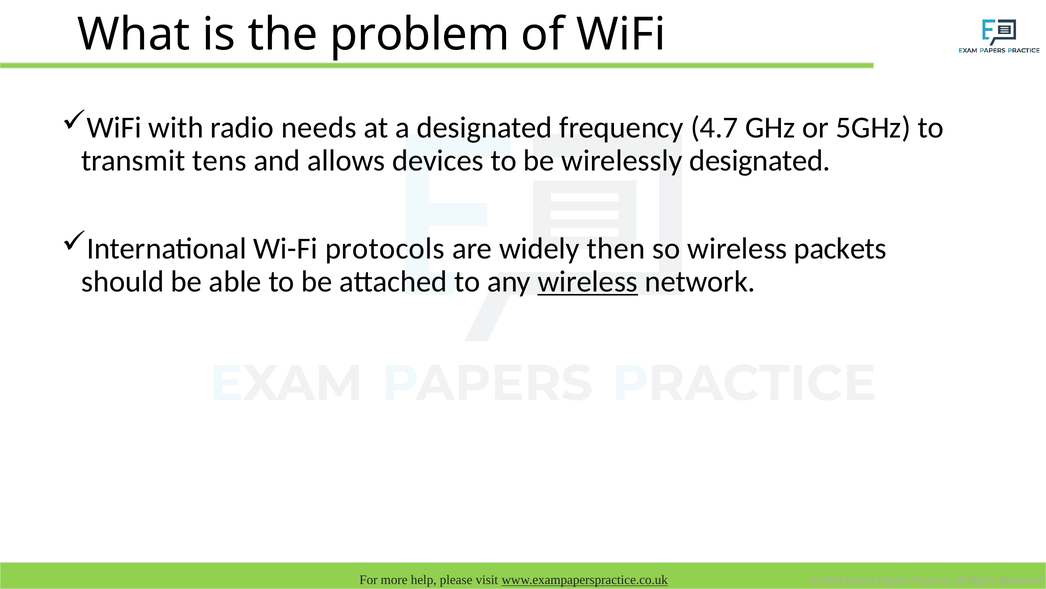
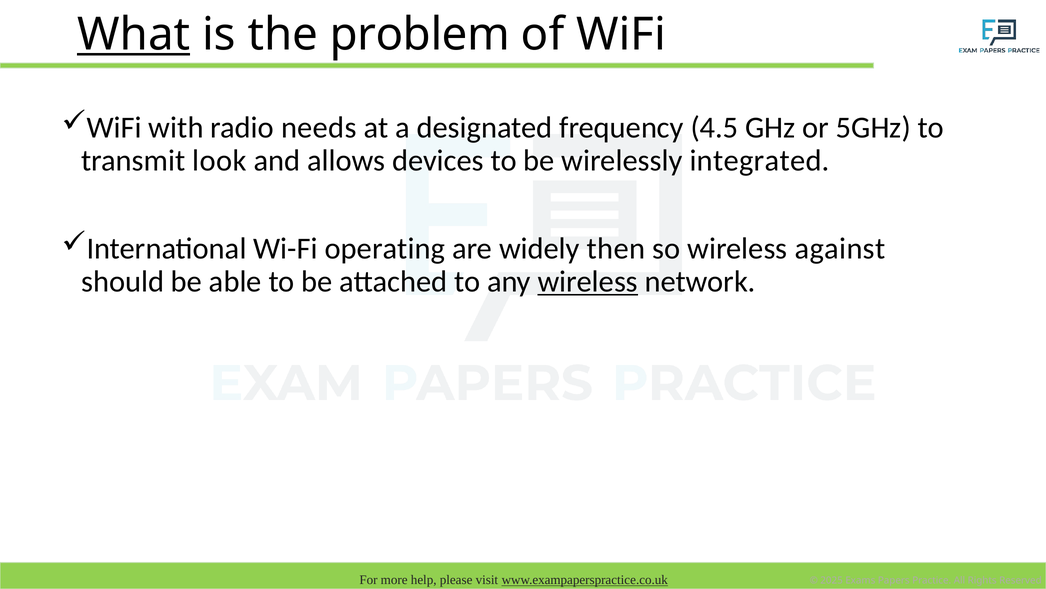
What underline: none -> present (134, 34)
4.7: 4.7 -> 4.5 (714, 128)
tens: tens -> look (219, 161)
wirelessly designated: designated -> integrated (760, 161)
protocols: protocols -> operating (385, 248)
packets: packets -> against (840, 248)
